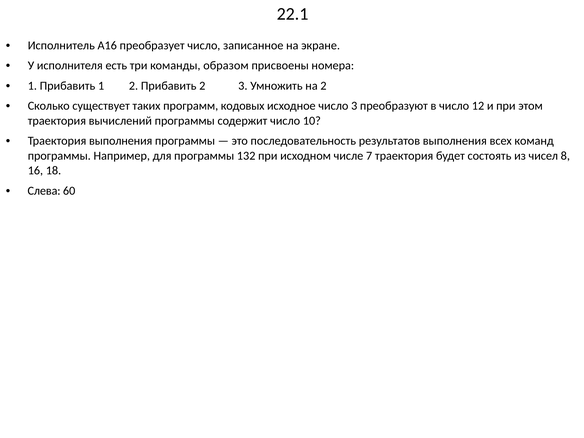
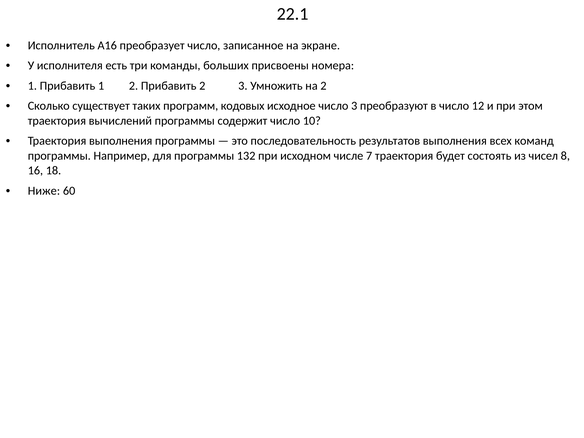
образом: образом -> больших (226, 66)
Слева: Слева -> Ниже (44, 191)
